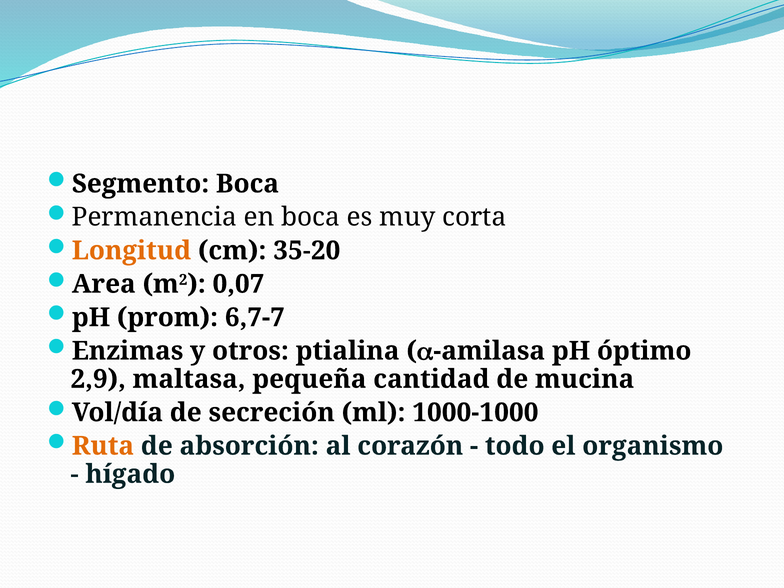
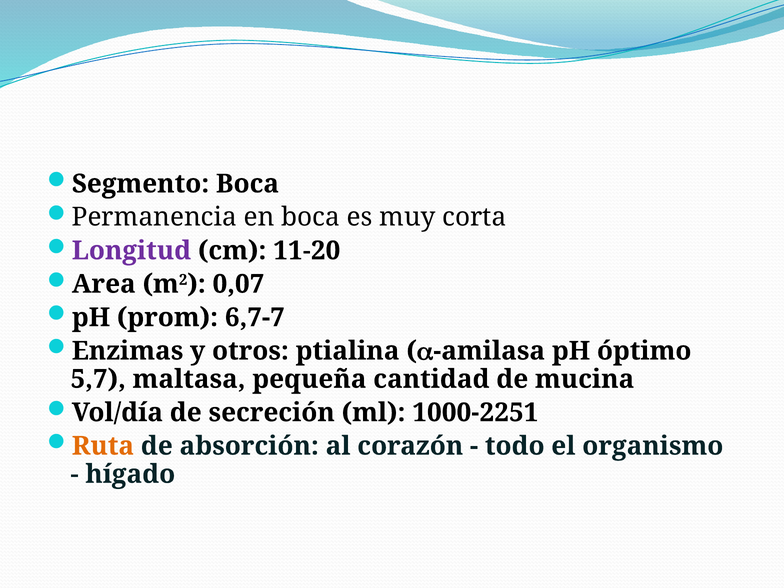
Longitud colour: orange -> purple (131, 251)
35-20: 35-20 -> 11-20 (307, 251)
2,9: 2,9 -> 5,7 (98, 379)
1000-1000: 1000-1000 -> 1000-2251 (475, 413)
